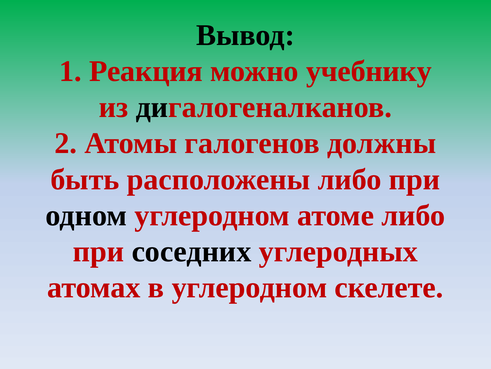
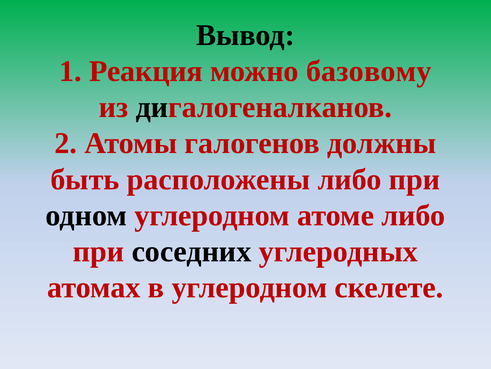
учебнику: учебнику -> базовому (369, 71)
